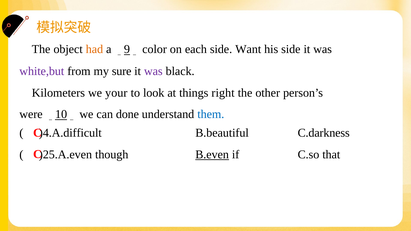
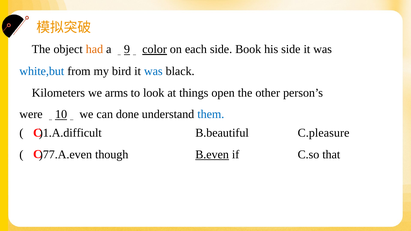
color underline: none -> present (155, 49)
Want: Want -> Book (248, 49)
white,but colour: purple -> blue (42, 71)
sure: sure -> bird (122, 71)
was colour: purple -> blue (153, 71)
your: your -> arms (116, 93)
right: right -> open (223, 93)
)4.A.difficult: )4.A.difficult -> )1.A.difficult (70, 133)
C.darkness: C.darkness -> C.pleasure (324, 133)
)25.A.even: )25.A.even -> )77.A.even (65, 155)
